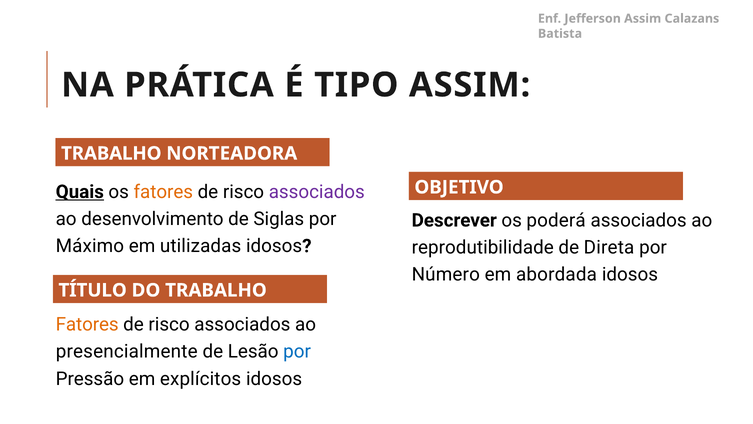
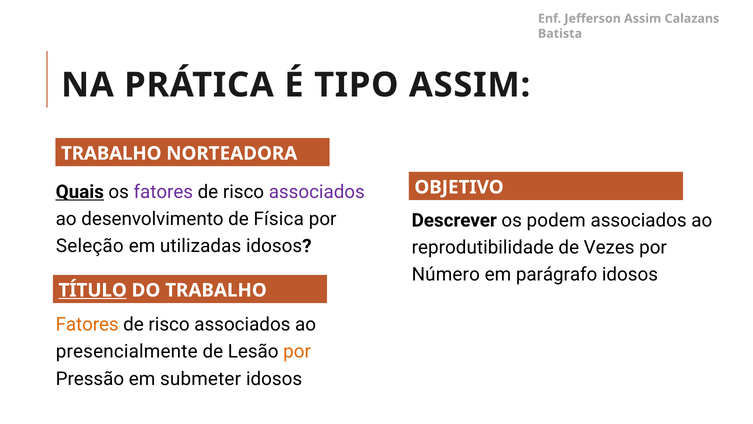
fatores colour: orange -> purple (163, 192)
Siglas: Siglas -> Física (279, 219)
poderá: poderá -> podem (556, 220)
Máximo: Máximo -> Seleção (90, 246)
Direta: Direta -> Vezes (609, 247)
abordada: abordada -> parágrafo (557, 274)
TÍTULO underline: none -> present (93, 290)
por colour: blue -> orange (297, 351)
explícitos: explícitos -> submeter (201, 378)
